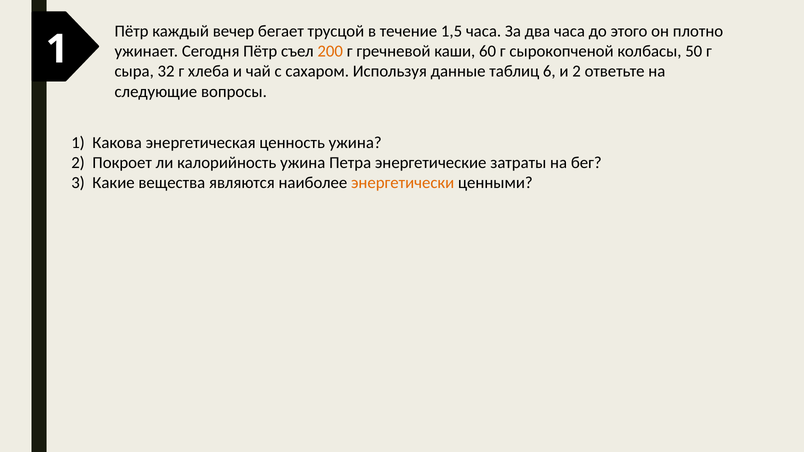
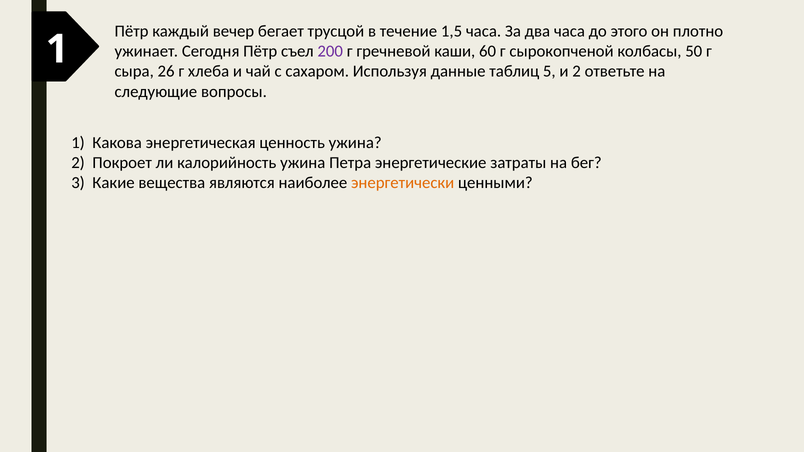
200 colour: orange -> purple (330, 51)
32: 32 -> 26 (166, 72)
6: 6 -> 5 (549, 72)
